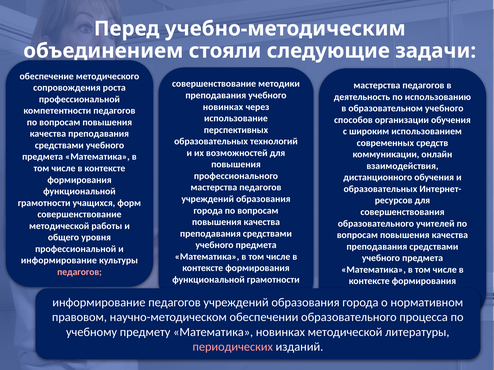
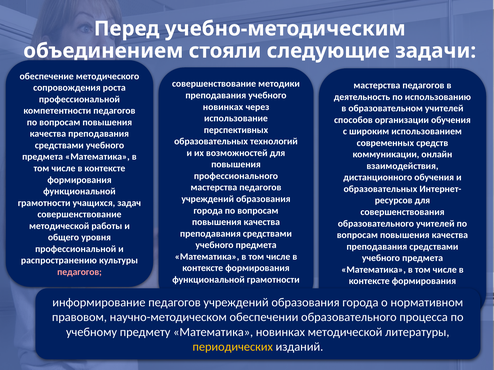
образовательном учебного: учебного -> учителей (444, 109)
форм: форм -> задач (129, 203)
информирование: информирование -> распространению (59, 261)
периодических colour: pink -> yellow (233, 347)
